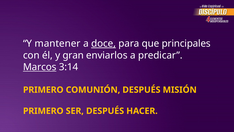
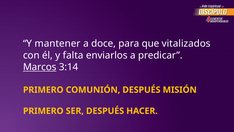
doce underline: present -> none (104, 43)
principales: principales -> vitalizados (186, 43)
gran: gran -> falta (73, 55)
